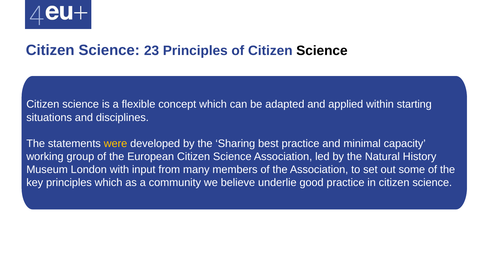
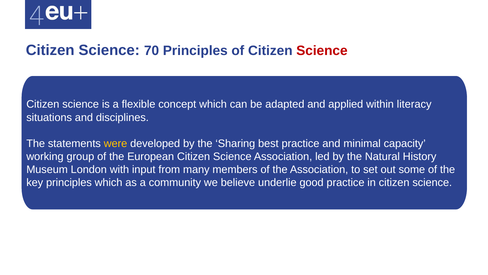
23: 23 -> 70 (152, 51)
Science colour: black -> red (322, 51)
starting: starting -> literacy (414, 104)
